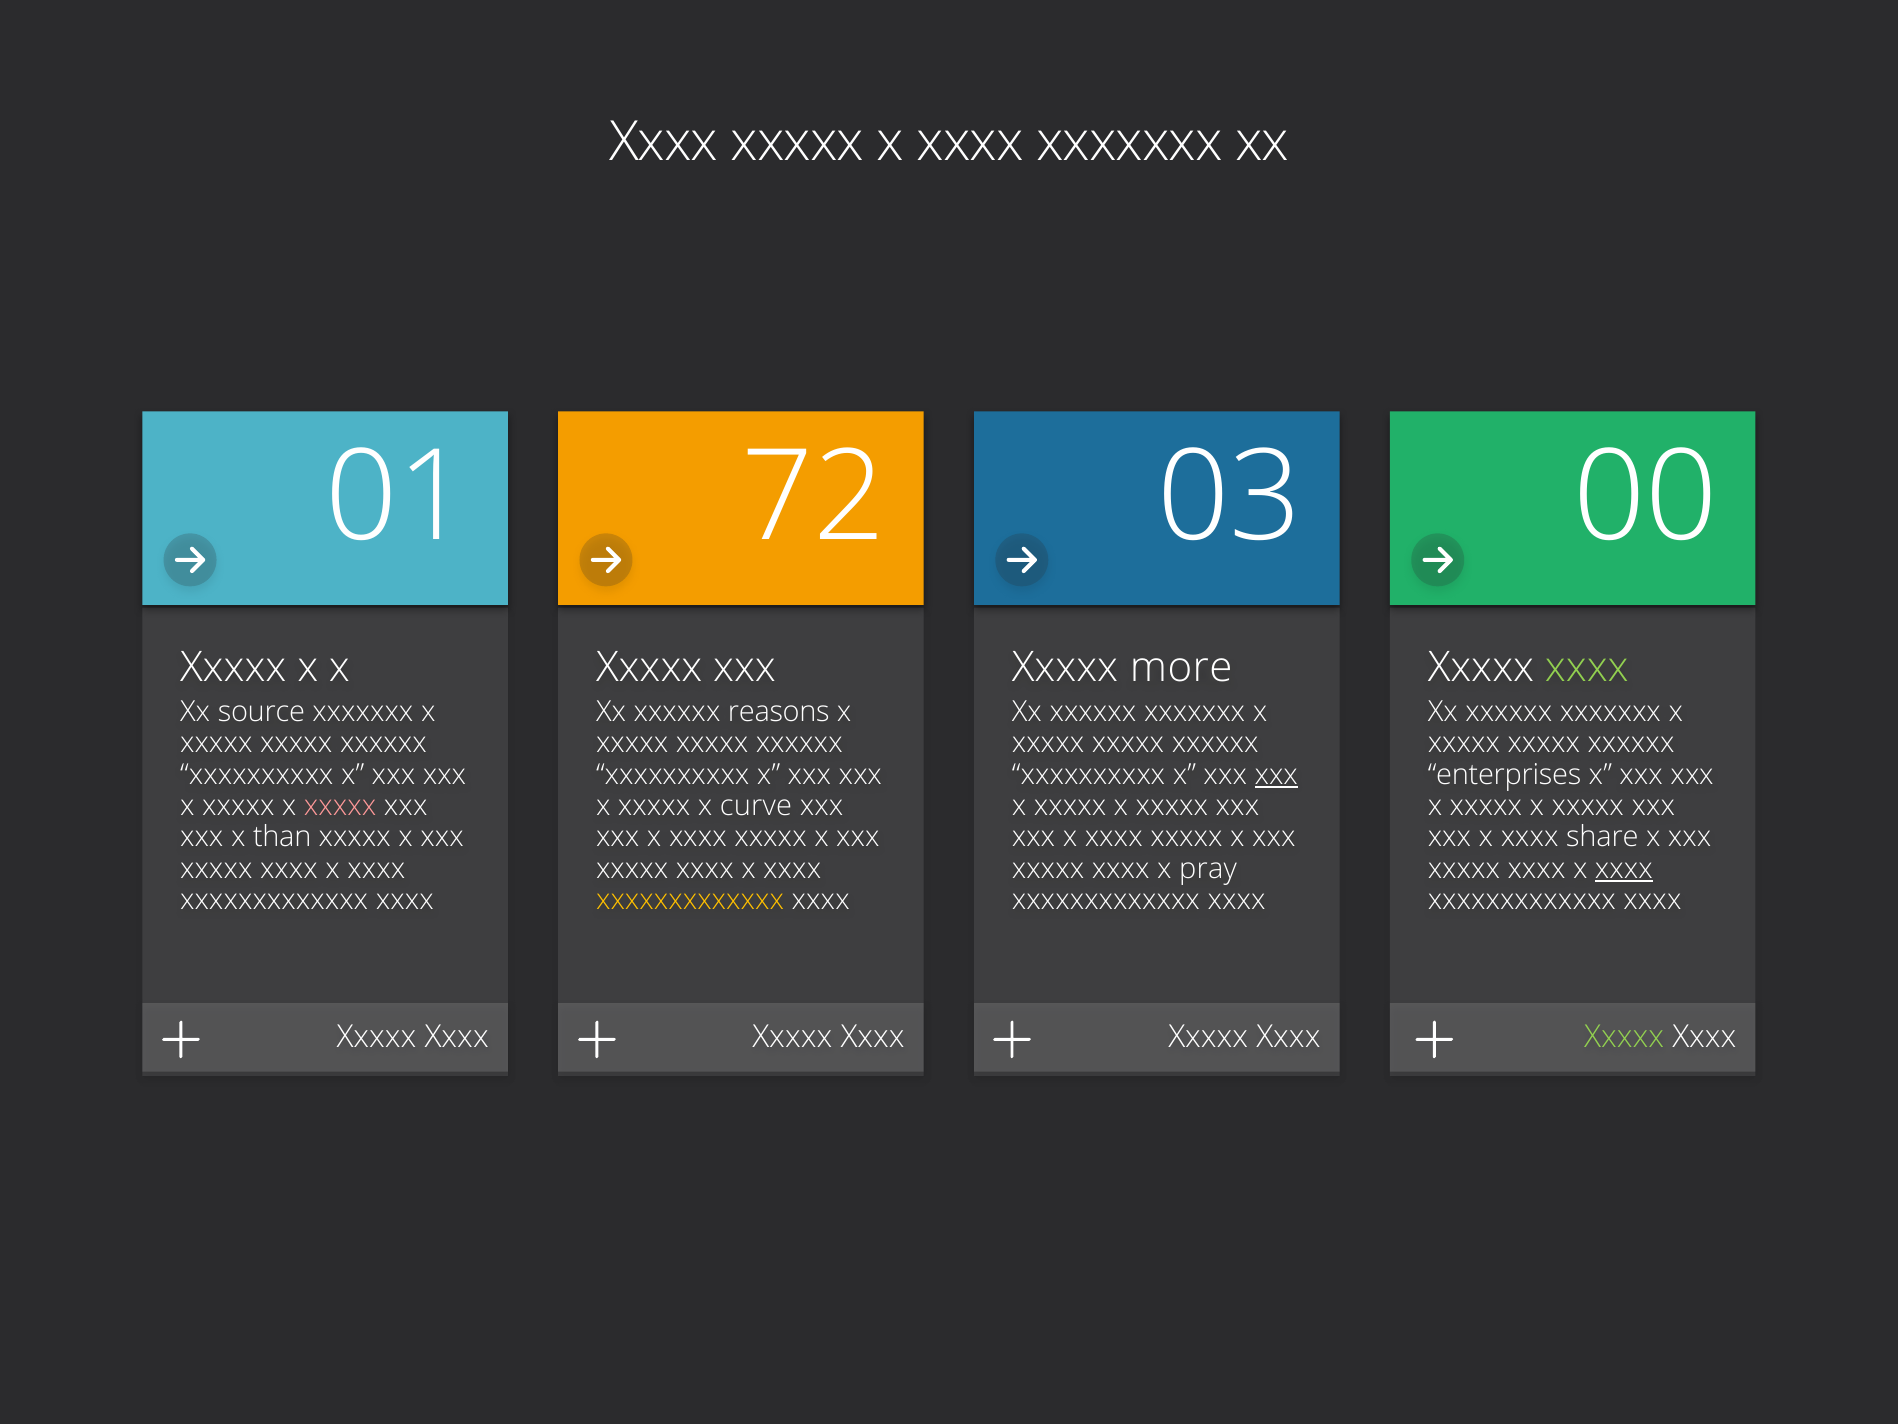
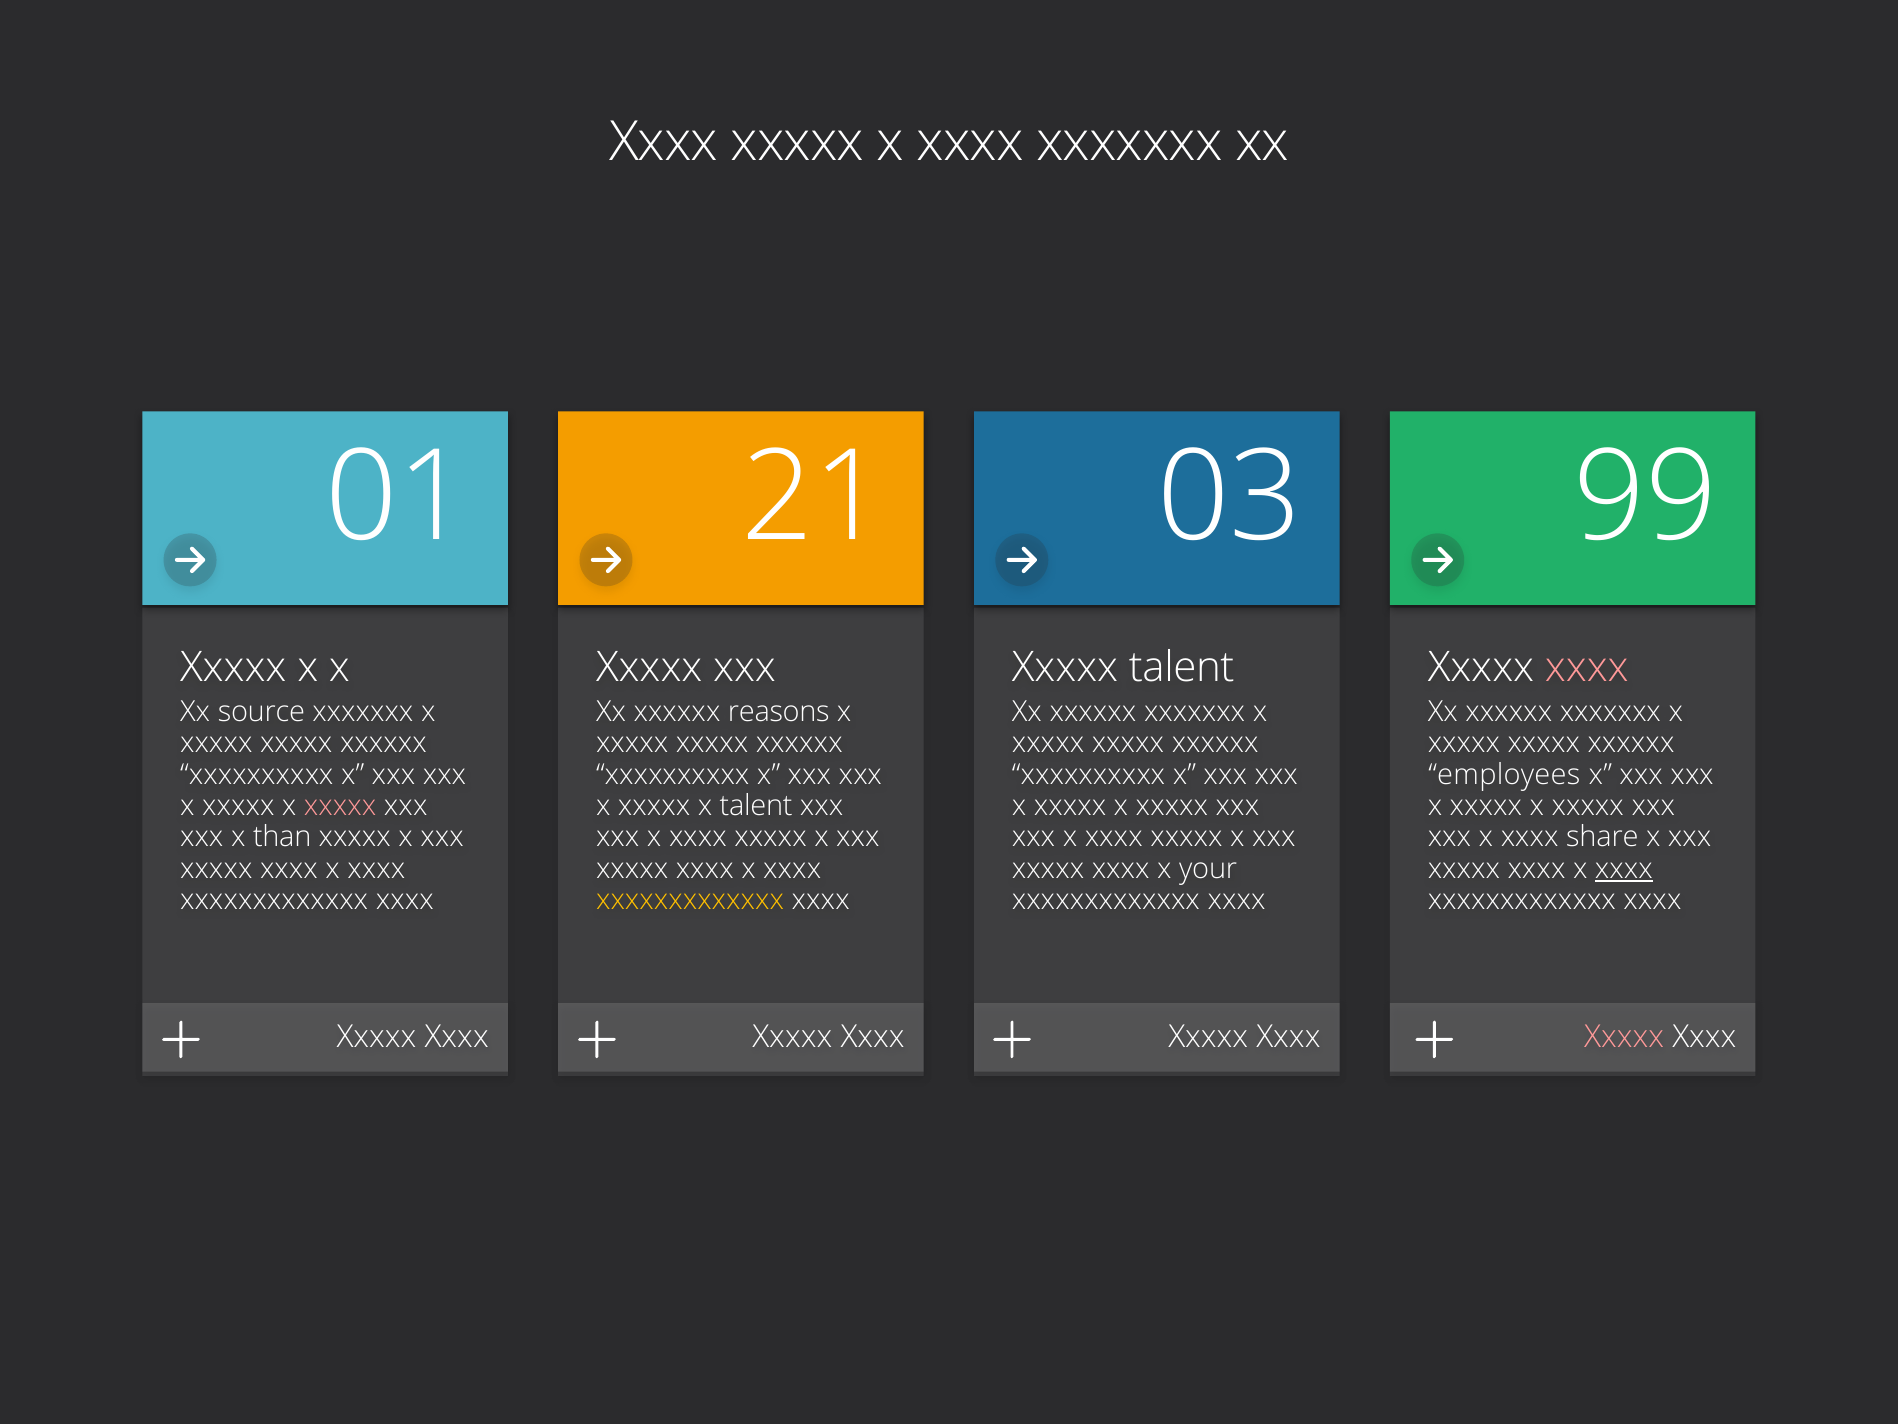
72: 72 -> 21 (814, 498)
00: 00 -> 99 (1646, 498)
Xxxxx more: more -> talent (1182, 668)
xxxx colour: light green -> pink (1587, 668)
xxx underline: present -> none (1276, 774)
enterprises: enterprises -> employees (1504, 774)
x curve: curve -> talent (756, 806)
pray: pray -> your (1208, 868)
Xxxxx colour: light green -> pink (1624, 1037)
